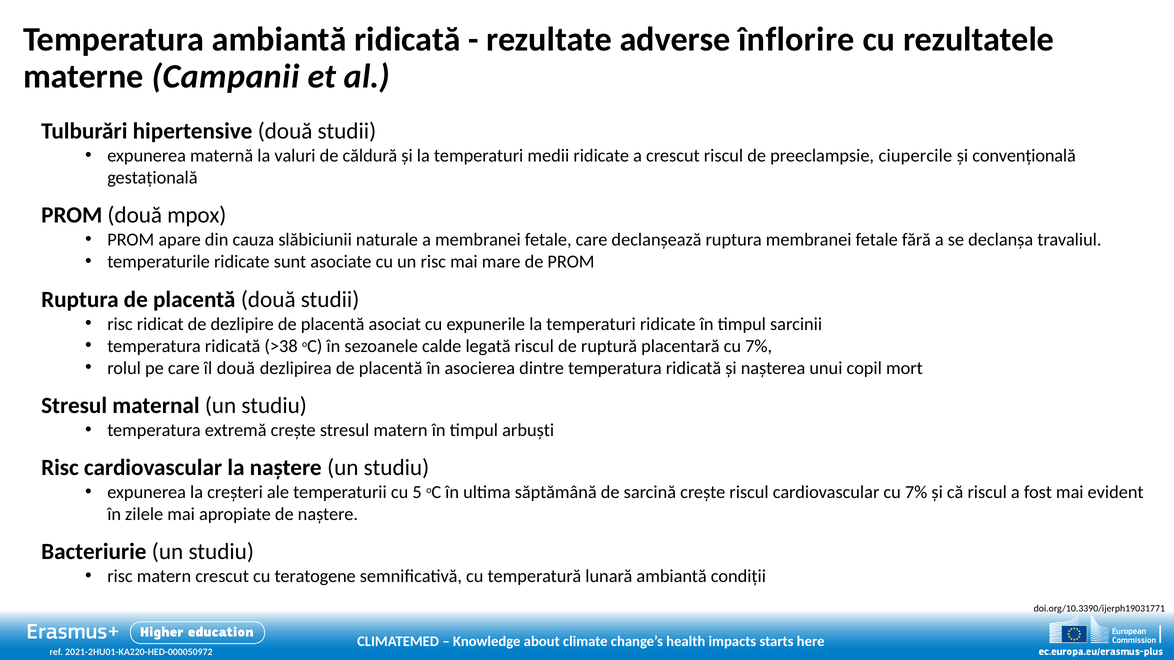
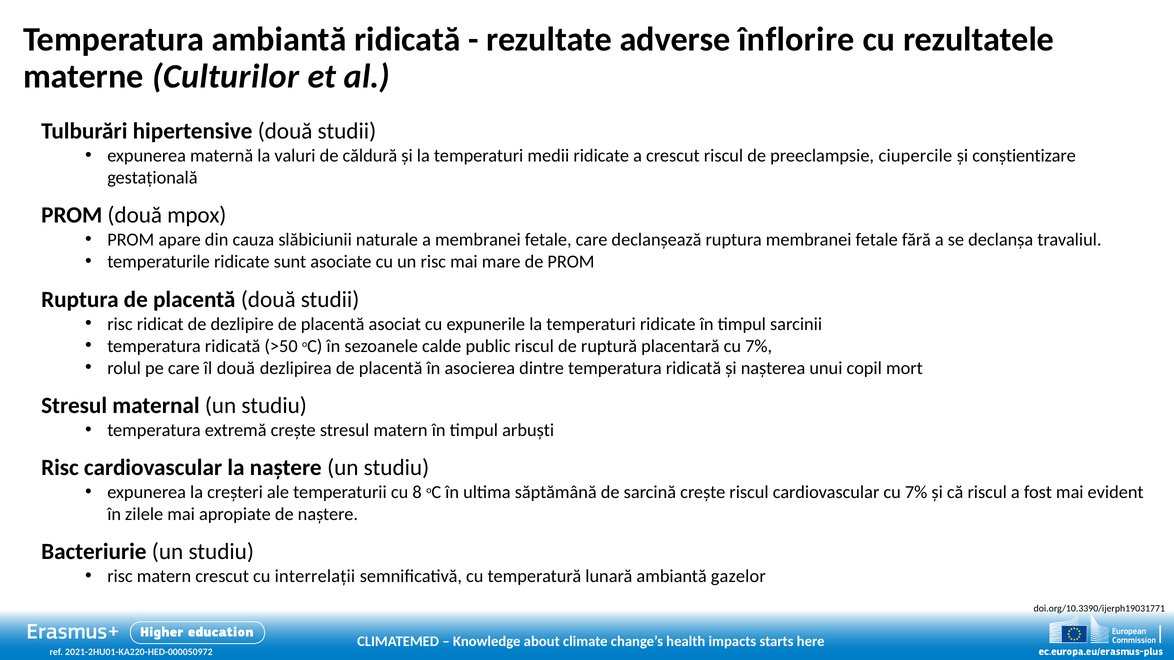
Campanii: Campanii -> Culturilor (226, 76)
convențională: convențională -> conștientizare (1024, 156)
>38: >38 -> >50 (281, 346)
legată: legată -> public (488, 346)
5: 5 -> 8 (417, 492)
teratogene: teratogene -> interrelații (315, 577)
condiții: condiții -> gazelor (738, 577)
